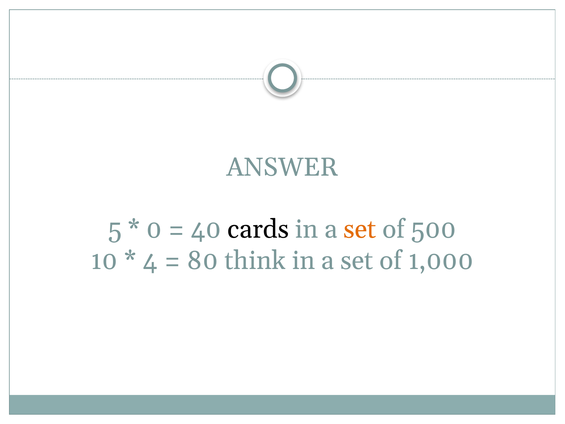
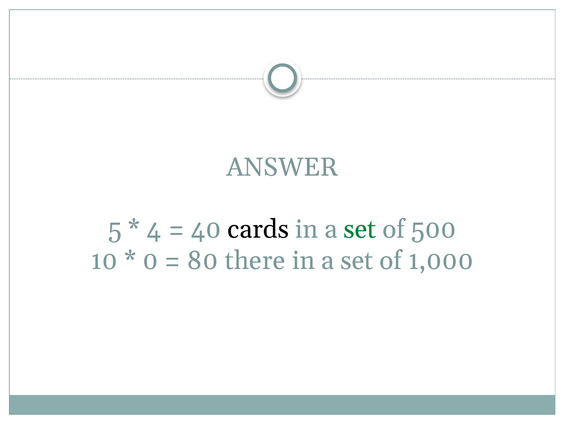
0: 0 -> 4 (154, 229)
set colour: orange -> green (360, 229)
4: 4 -> 0 (150, 260)
think: think -> there (255, 260)
